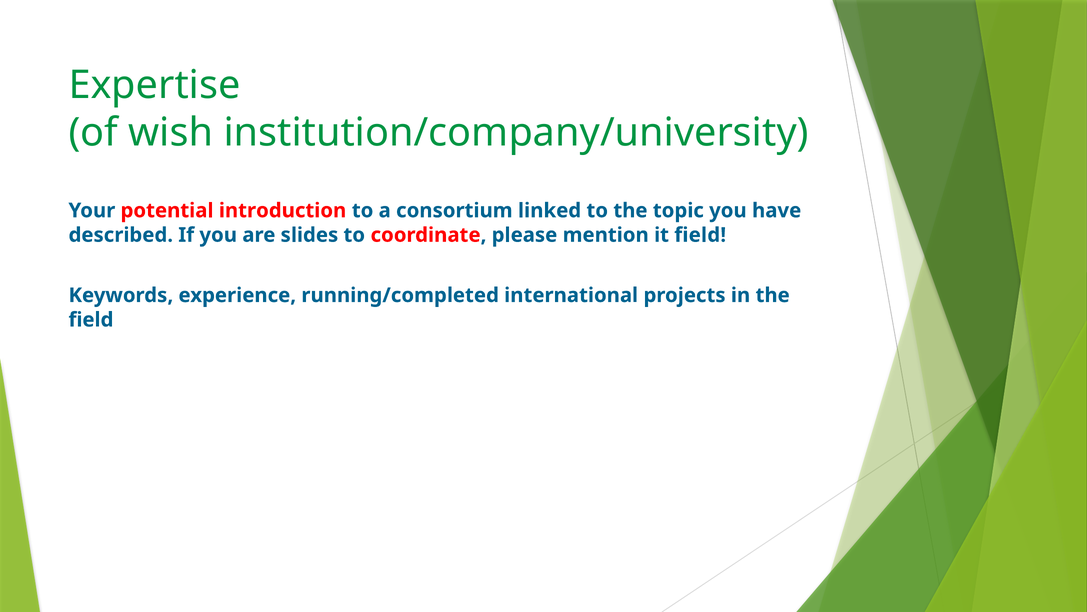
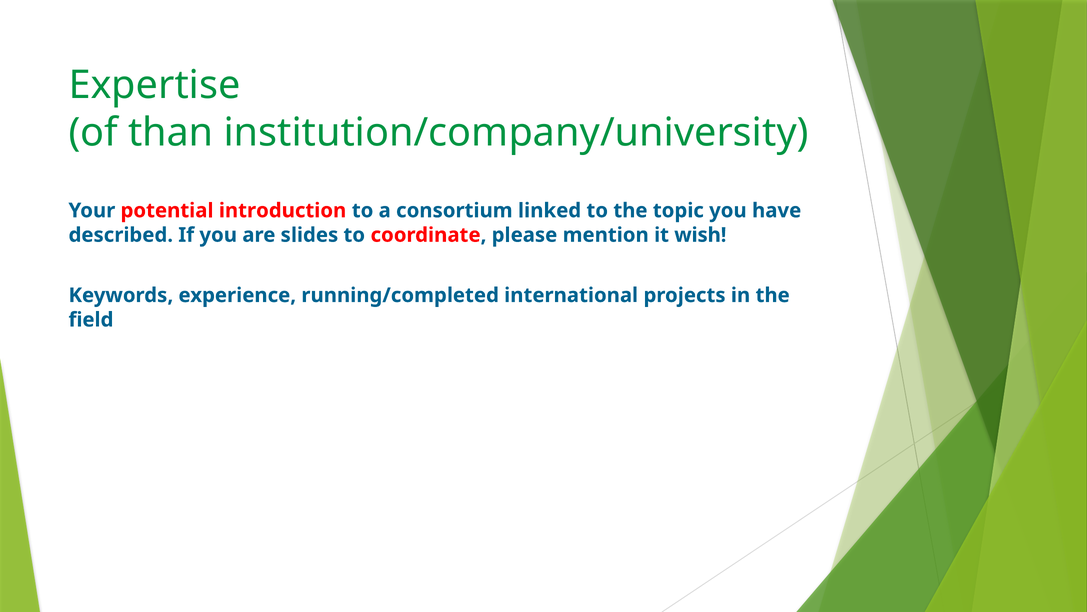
wish: wish -> than (171, 133)
it field: field -> wish (700, 235)
